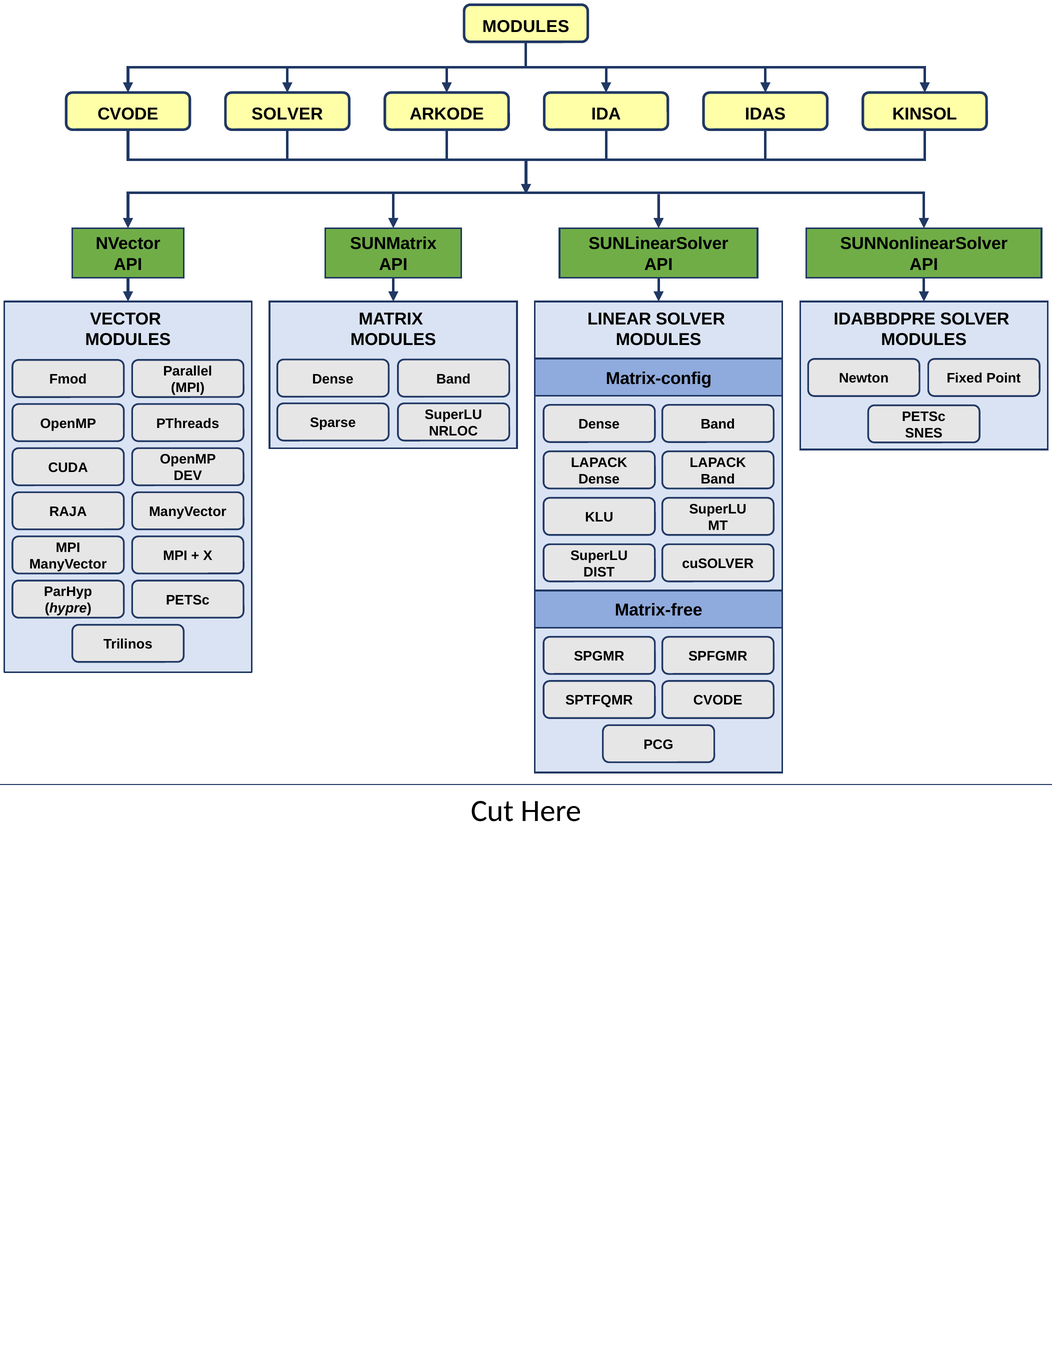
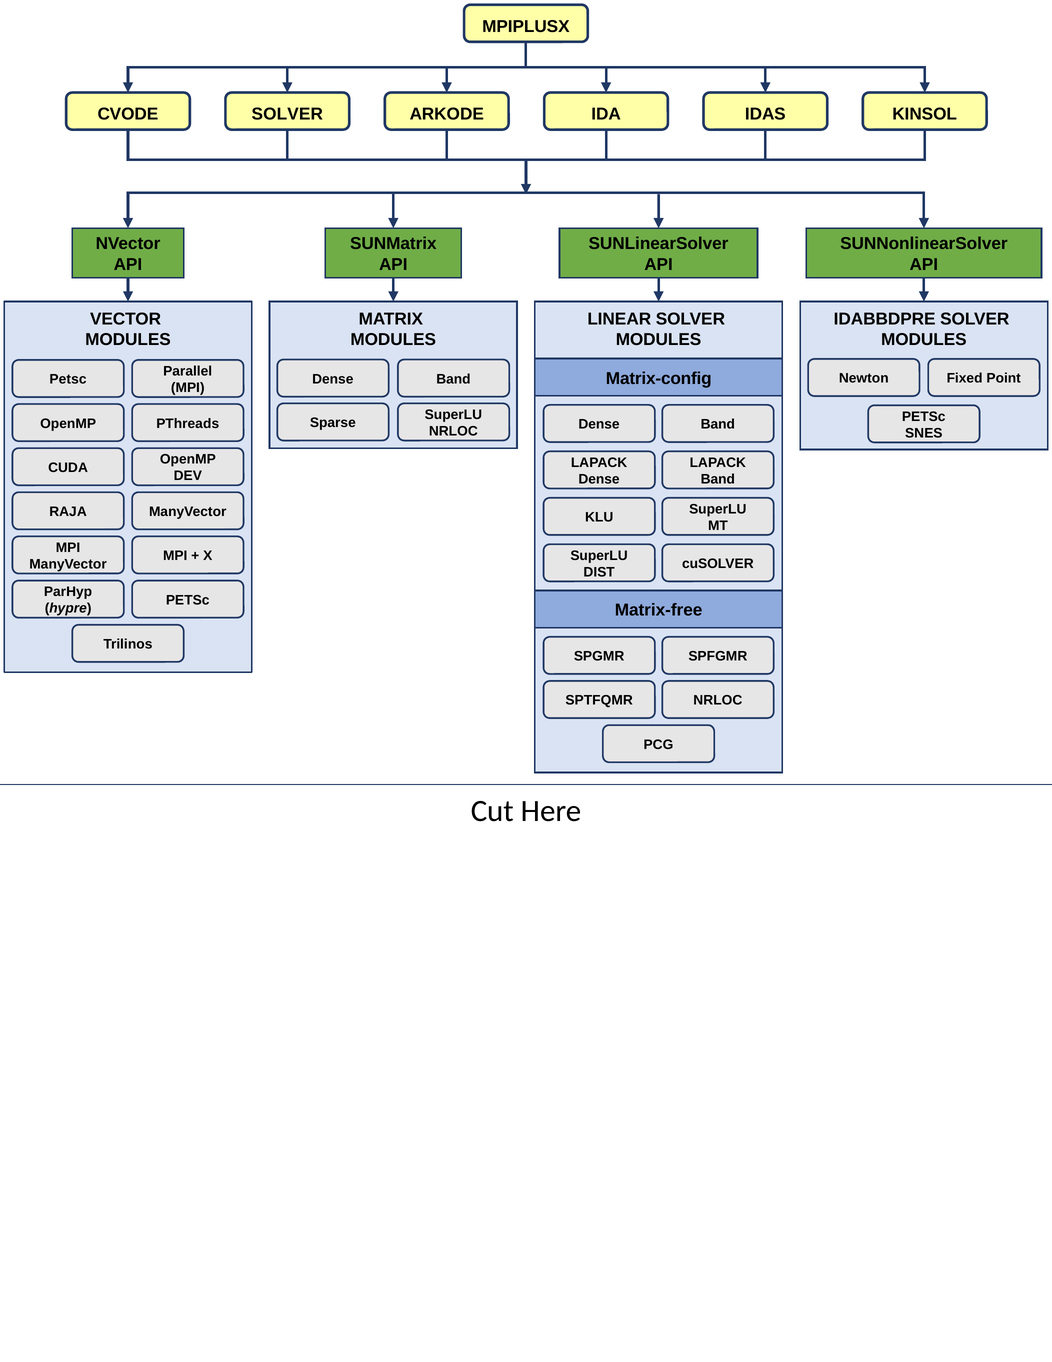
MODULES: MODULES -> MPIPLUSX (526, 26)
Fmod: Fmod -> Petsc (68, 379)
SPTFQMR CVODE: CVODE -> NRLOC (718, 700)
